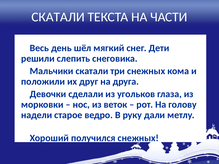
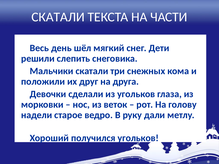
получился снежных: снежных -> угольков (138, 138)
